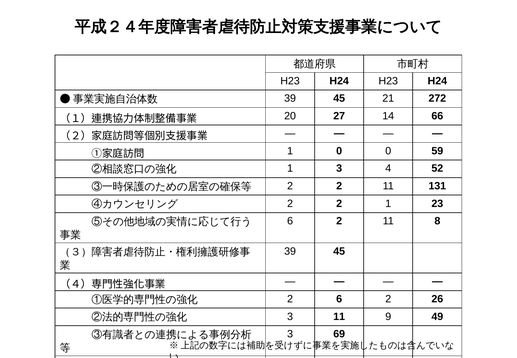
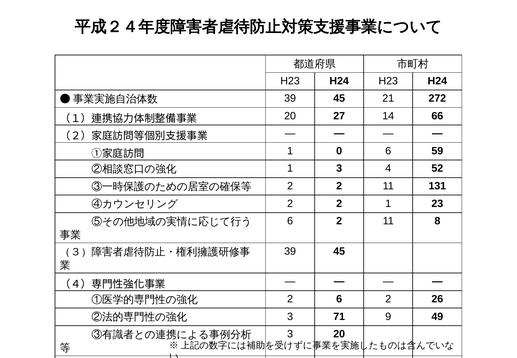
0 0: 0 -> 6 (388, 151)
3 11: 11 -> 71 (339, 316)
3 69: 69 -> 20 (339, 334)
